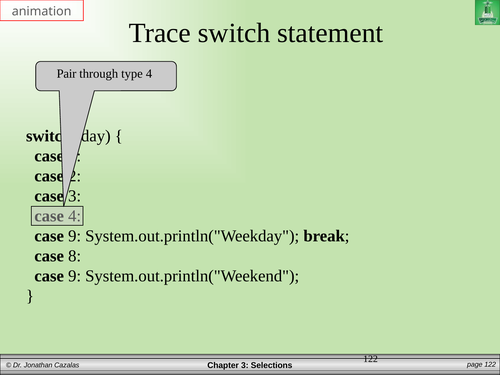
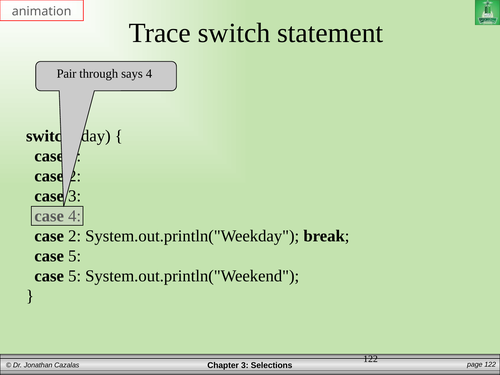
type: type -> says (132, 74)
9: 9 -> 2 (75, 236)
8: 8 -> 5 (75, 256)
9: 9 -> 5 (75, 276)
